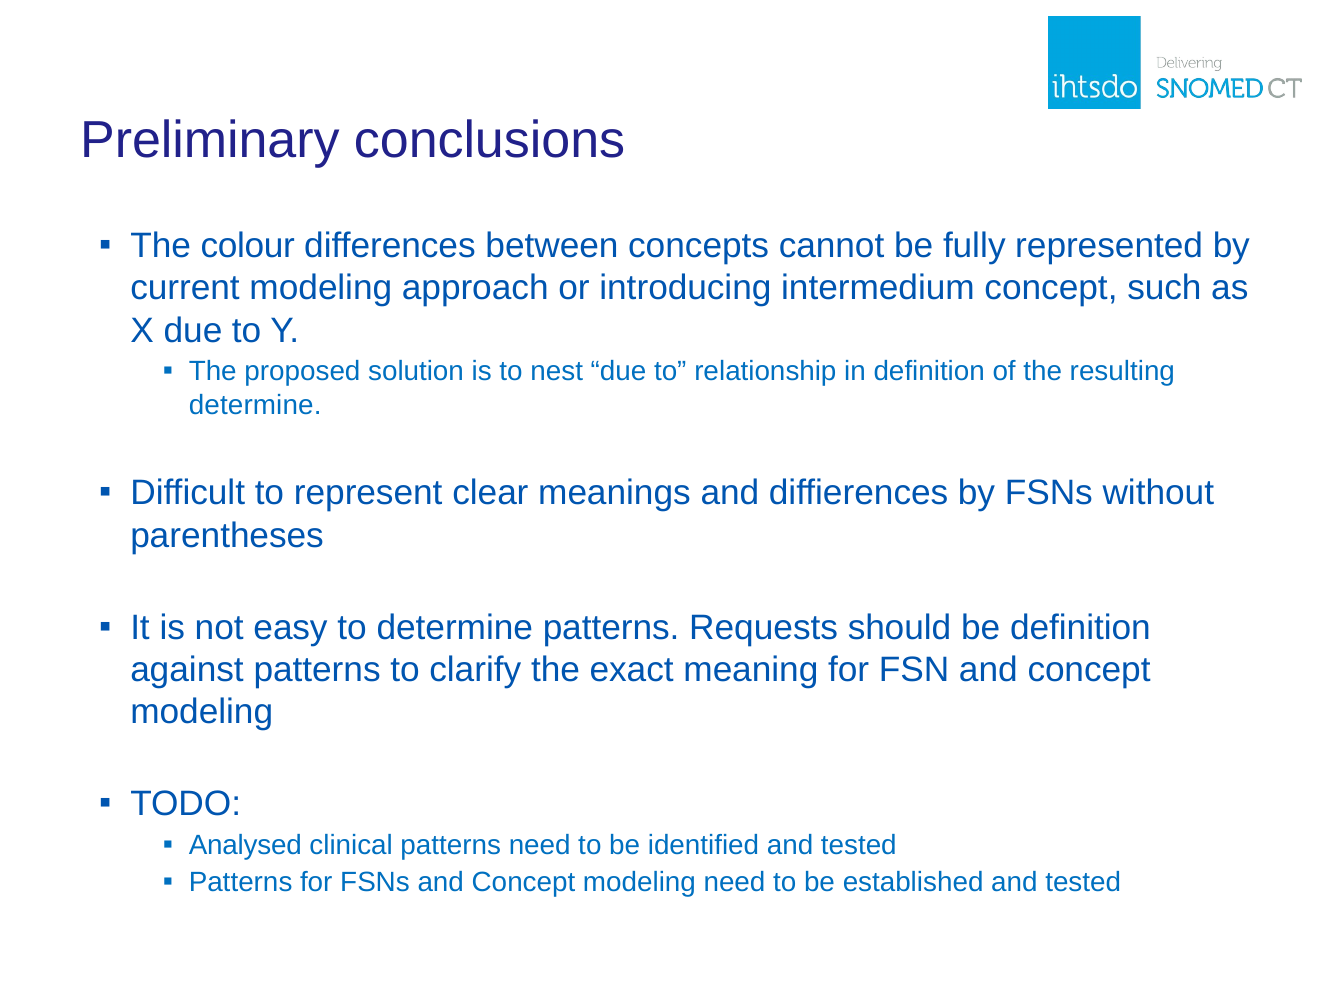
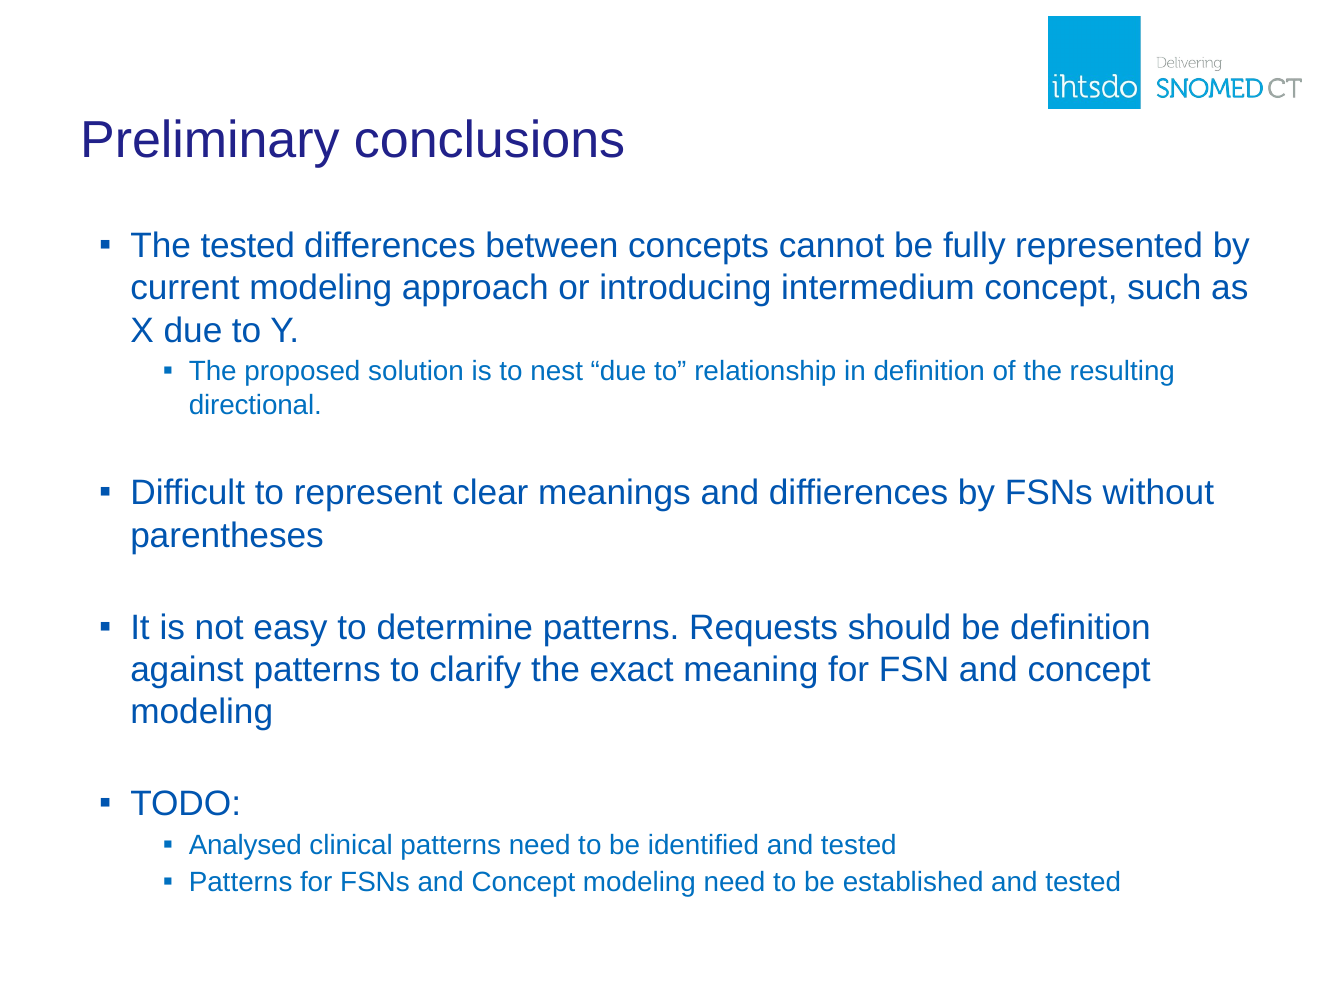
The colour: colour -> tested (248, 246)
determine: determine -> directional (255, 405)
